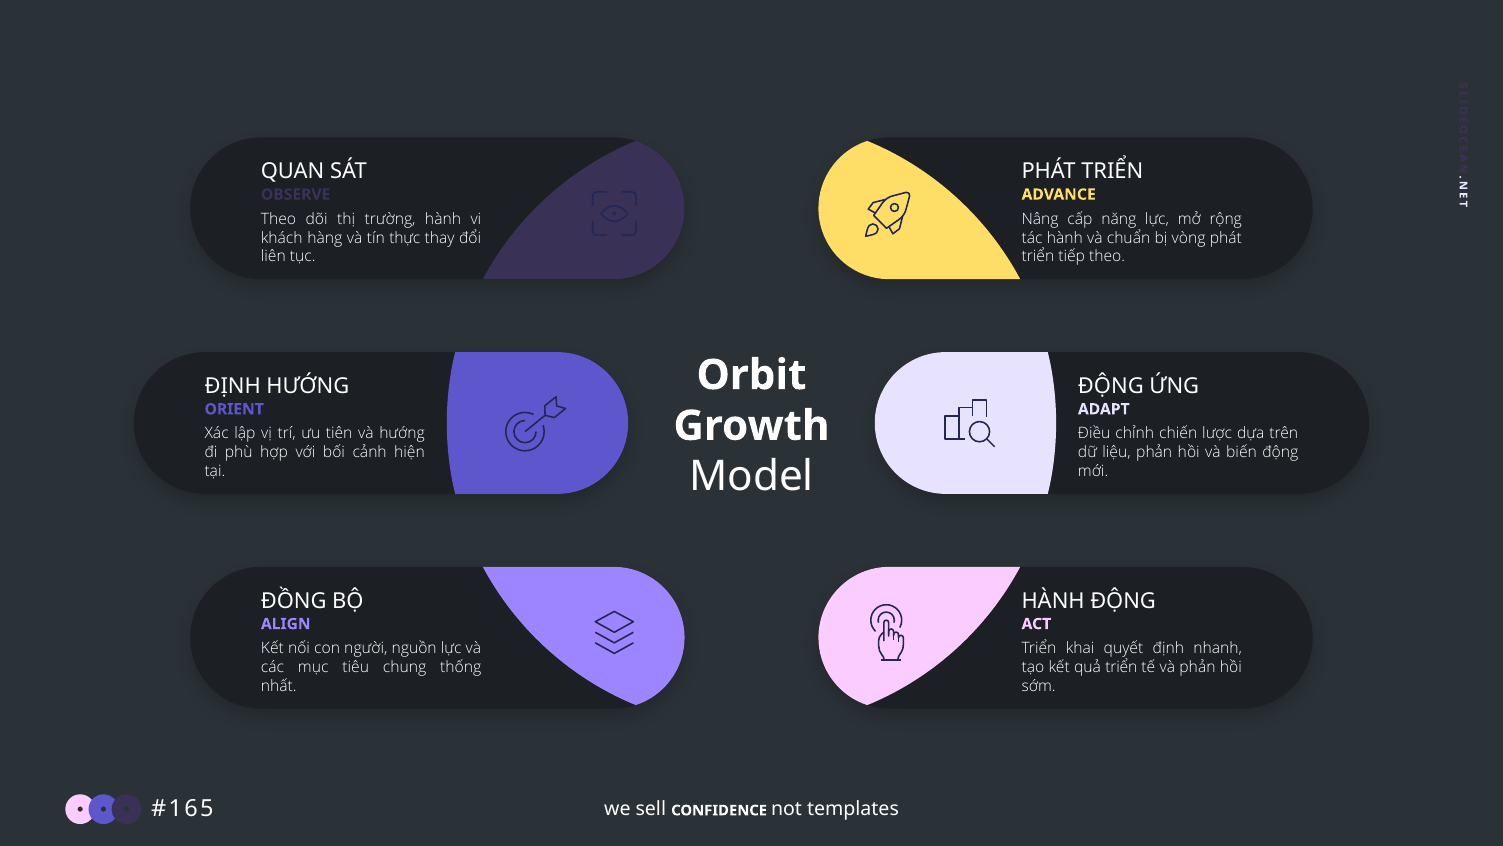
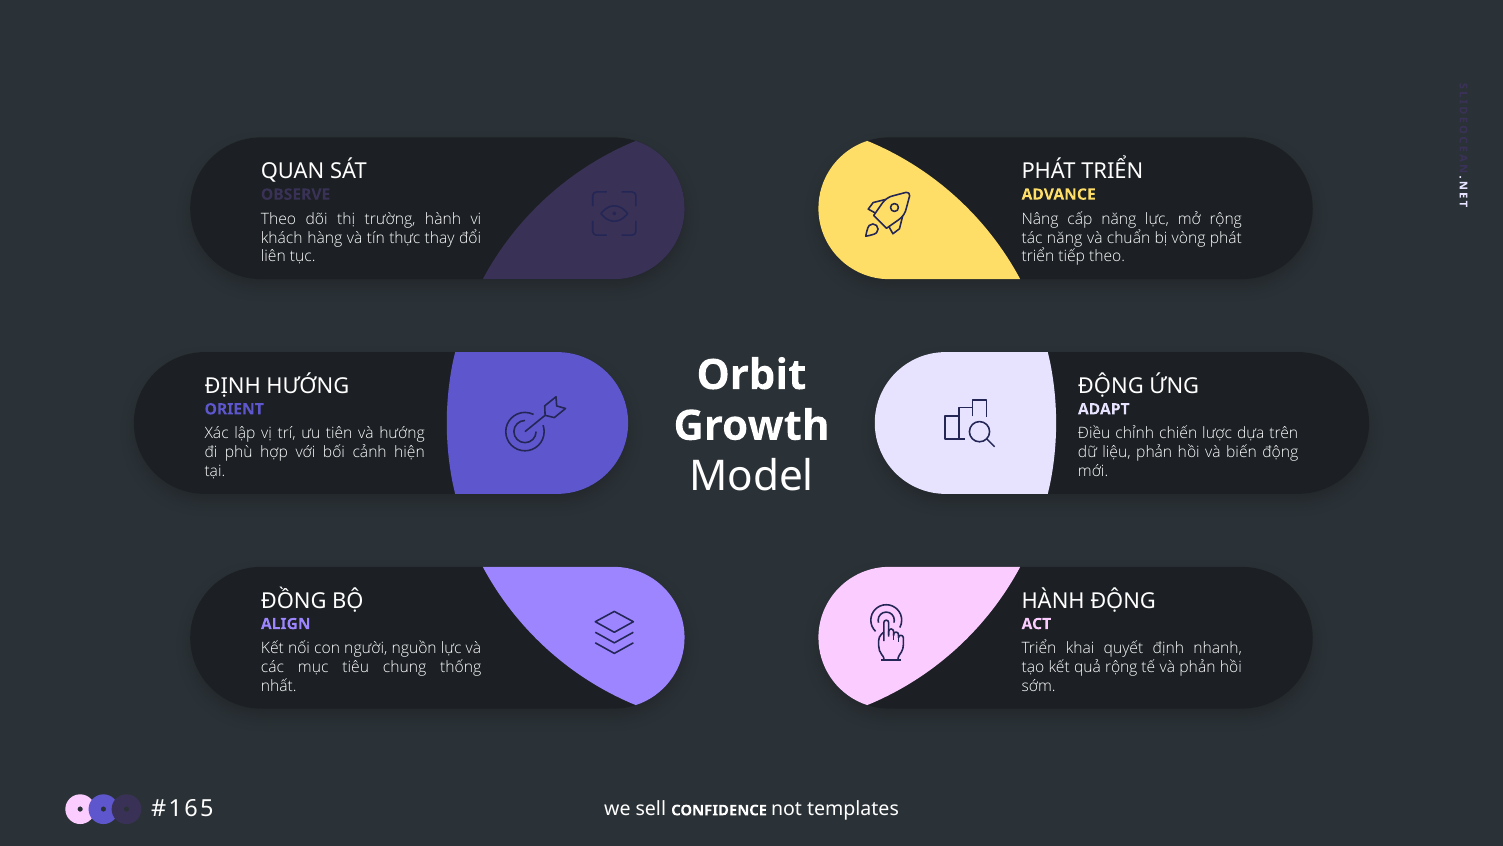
tác hành: hành -> năng (1065, 238)
quả triển: triển -> rộng (1121, 667)
